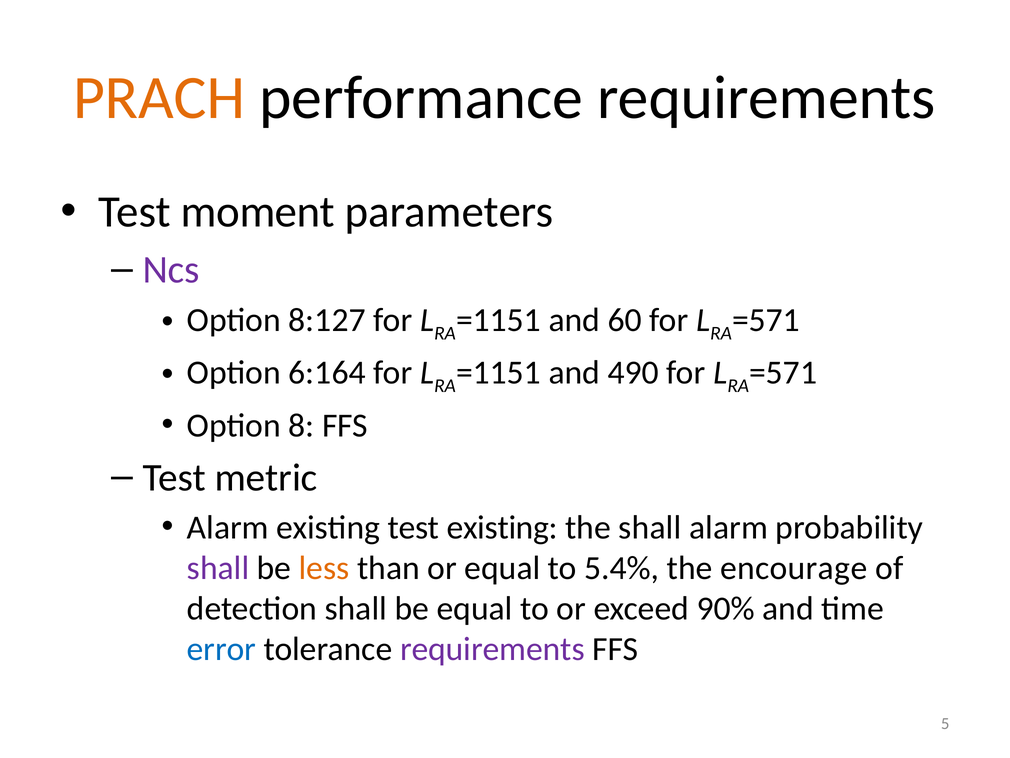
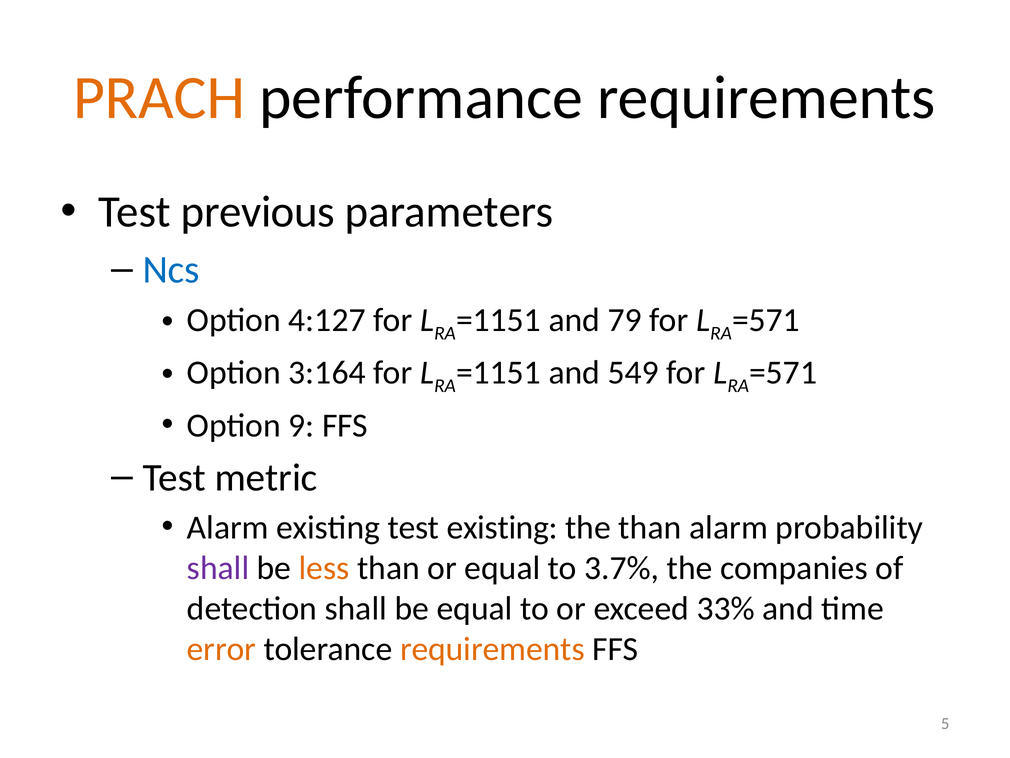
moment: moment -> previous (258, 212)
Ncs colour: purple -> blue (171, 270)
8:127: 8:127 -> 4:127 (327, 320)
60: 60 -> 79 (625, 320)
6:164: 6:164 -> 3:164 (327, 373)
490: 490 -> 549 (633, 373)
8: 8 -> 9 (301, 425)
the shall: shall -> than (650, 527)
5.4%: 5.4% -> 3.7% (622, 568)
encourage: encourage -> companies (794, 568)
90%: 90% -> 33% (726, 608)
error colour: blue -> orange (221, 649)
requirements colour: purple -> orange (492, 649)
